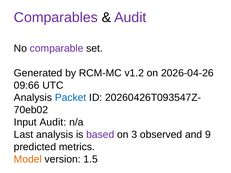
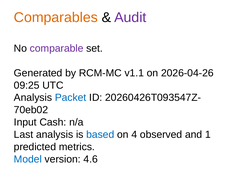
Comparables colour: purple -> orange (56, 18)
v1.2: v1.2 -> v1.1 (134, 73)
09:66: 09:66 -> 09:25 (27, 85)
Input Audit: Audit -> Cash (53, 122)
based colour: purple -> blue (100, 135)
3: 3 -> 4 (134, 135)
9: 9 -> 1 (208, 135)
Model colour: orange -> blue (28, 159)
1.5: 1.5 -> 4.6 (91, 159)
